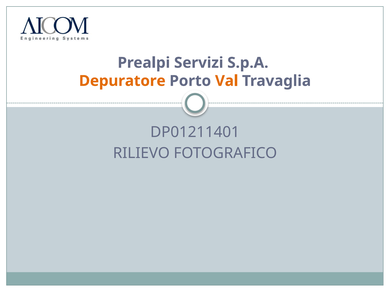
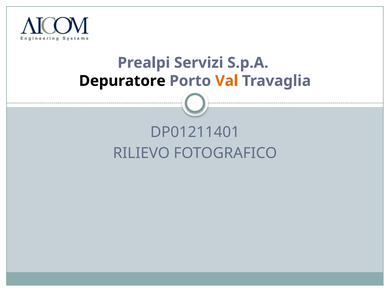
Depuratore colour: orange -> black (122, 81)
